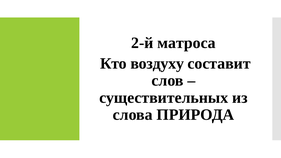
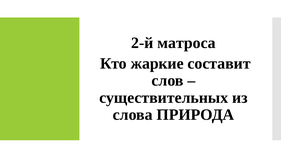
воздуху: воздуху -> жаркие (157, 64)
